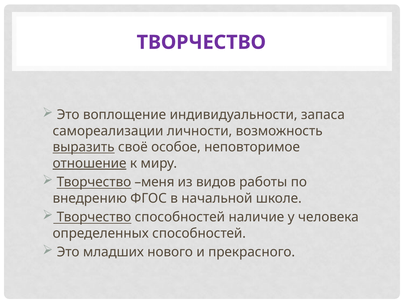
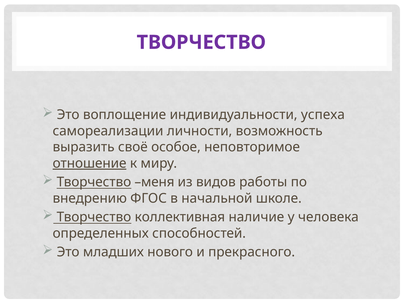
запаса: запаса -> успеха (323, 115)
выразить underline: present -> none (84, 147)
Творчество способностей: способностей -> коллективная (180, 217)
